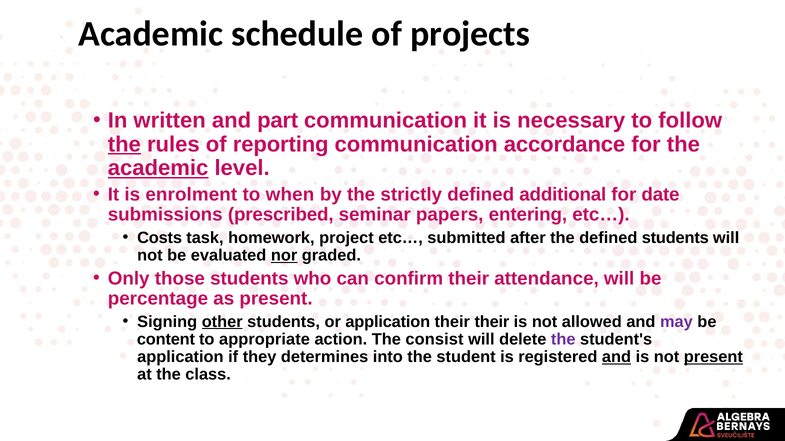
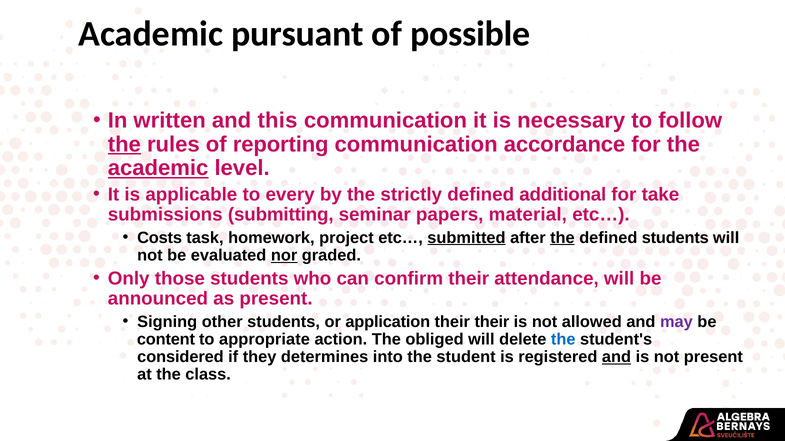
schedule: schedule -> pursuant (297, 34)
projects: projects -> possible (470, 34)
part: part -> this (277, 121)
enrolment: enrolment -> applicable (191, 195)
when: when -> every (290, 195)
date: date -> take (660, 195)
prescribed: prescribed -> submitting (281, 215)
entering: entering -> material (528, 215)
submitted underline: none -> present (466, 238)
the underline: none -> present (562, 238)
percentage: percentage -> announced (158, 299)
other underline: present -> none (222, 322)
consist: consist -> obliged (435, 340)
the colour: purple -> blue (563, 340)
application: application -> considered (180, 357)
present underline: present -> none (713, 357)
